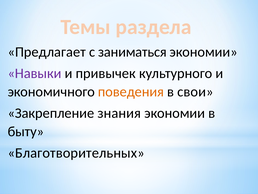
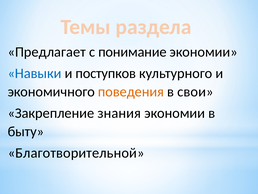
заниматься: заниматься -> понимание (132, 52)
Навыки colour: purple -> blue (35, 73)
привычек: привычек -> поступков (106, 73)
Благотворительных: Благотворительных -> Благотворительной (76, 152)
